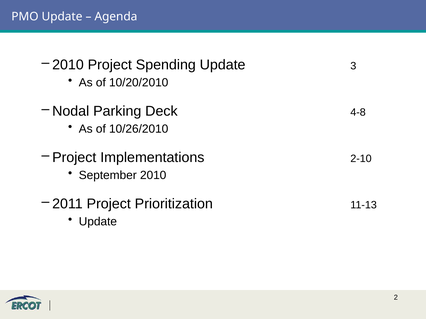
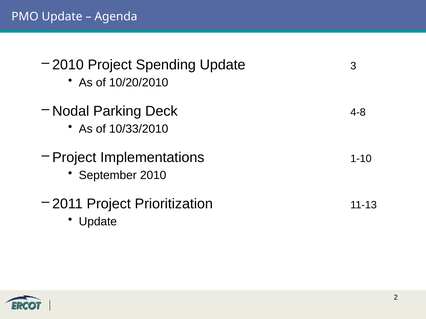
10/26/2010: 10/26/2010 -> 10/33/2010 (139, 129)
2-10: 2-10 -> 1-10 (361, 159)
